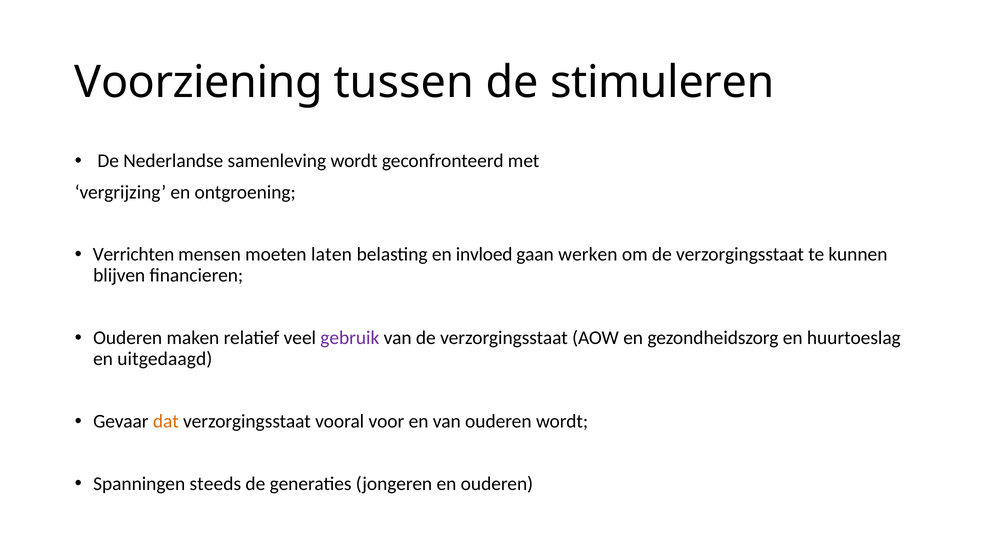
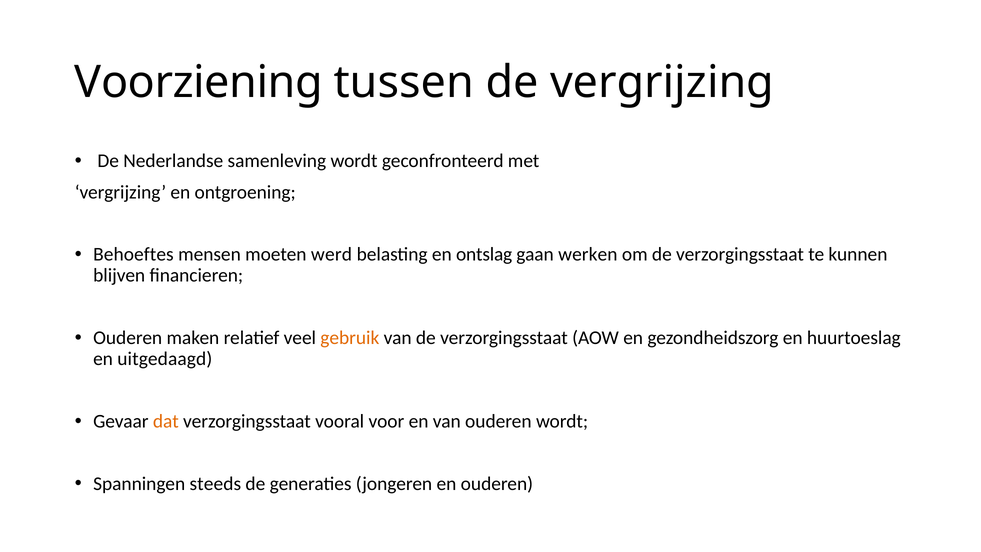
de stimuleren: stimuleren -> vergrijzing (662, 82)
Verrichten: Verrichten -> Behoeftes (133, 254)
laten: laten -> werd (332, 254)
invloed: invloed -> ontslag (484, 254)
gebruik colour: purple -> orange (350, 338)
